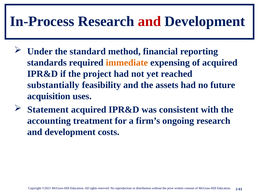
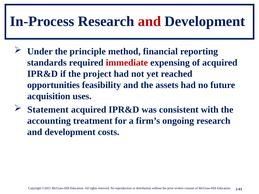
standard: standard -> principle (88, 52)
immediate colour: orange -> red (127, 63)
substantially: substantially -> opportunities (53, 85)
